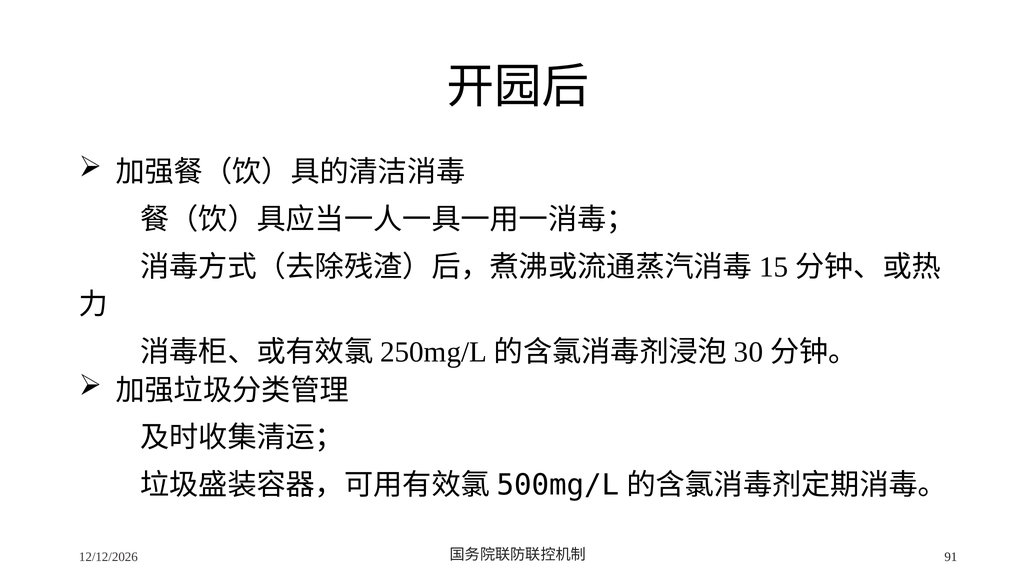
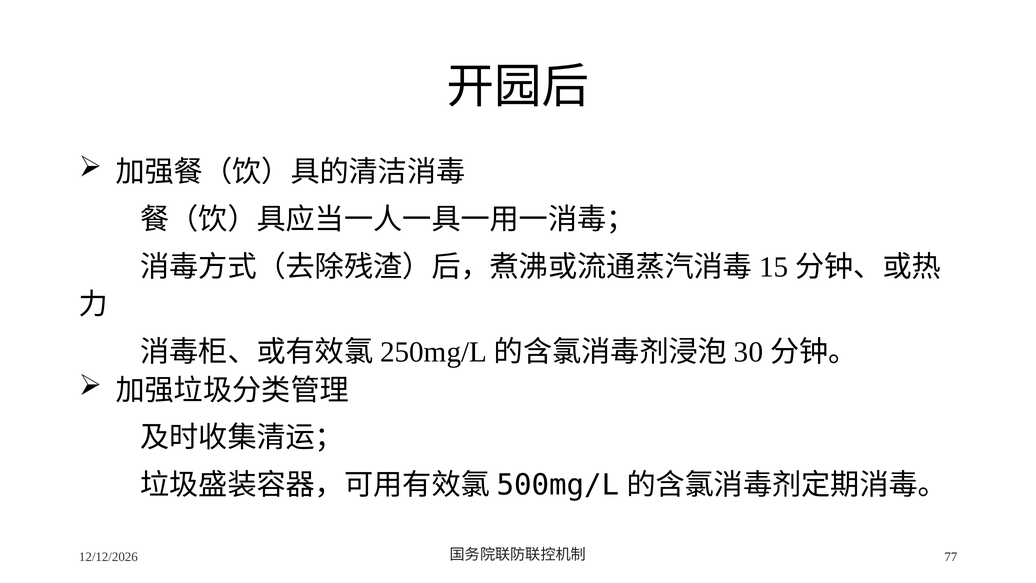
91: 91 -> 77 (951, 557)
